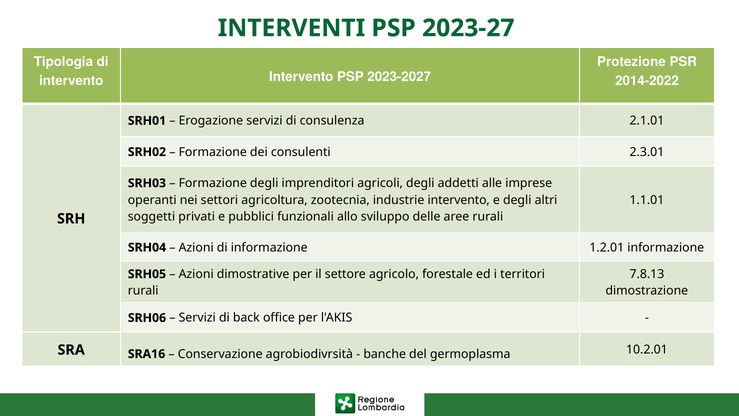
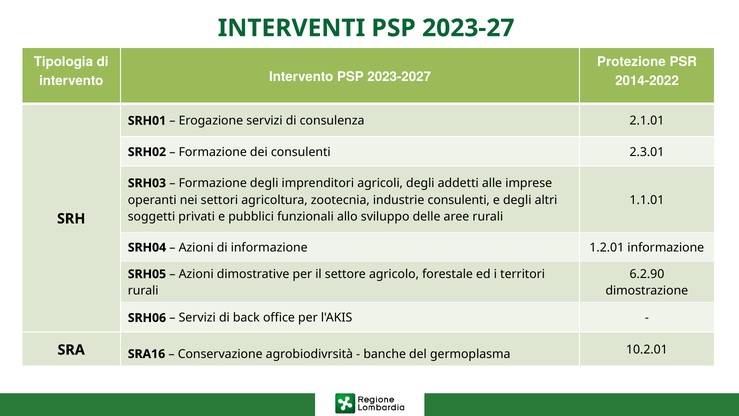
industrie intervento: intervento -> consulenti (459, 200)
7.8.13: 7.8.13 -> 6.2.90 (647, 274)
